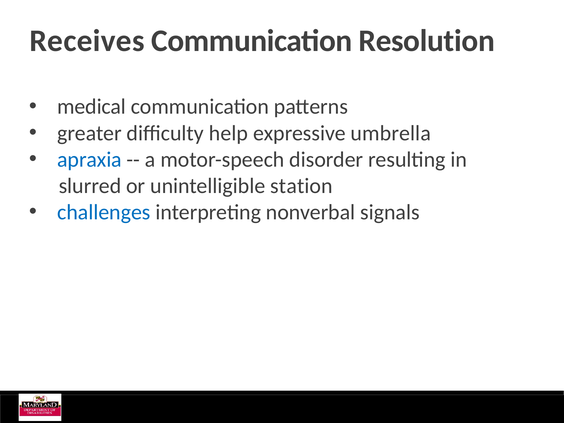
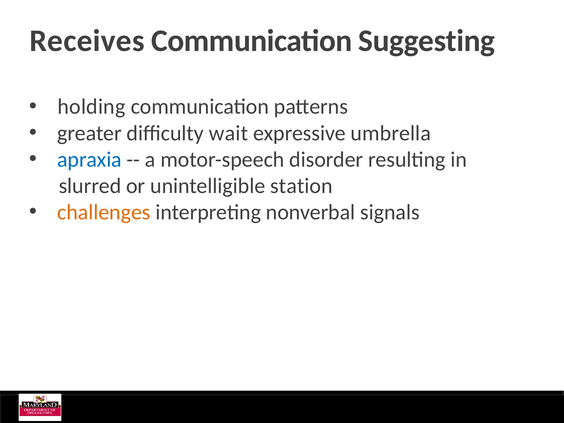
Resolution: Resolution -> Suggesting (427, 41)
medical: medical -> holding (91, 107)
help: help -> wait (228, 133)
challenges colour: blue -> orange (104, 212)
